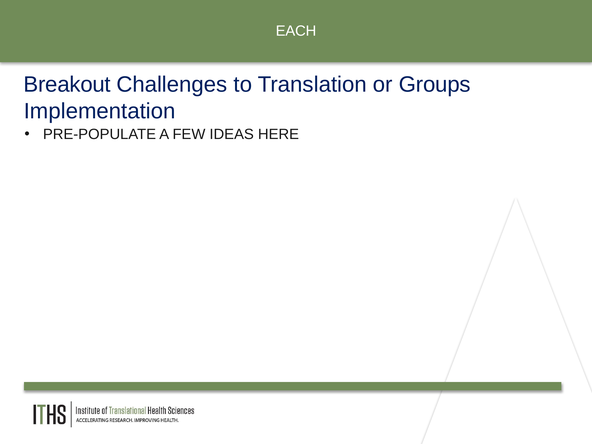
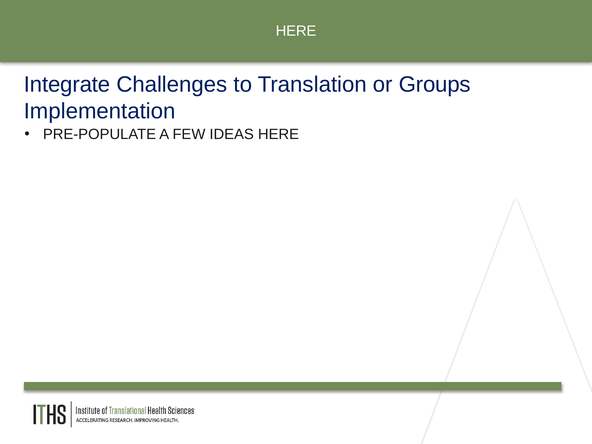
EACH: EACH -> HERE (296, 31)
Breakout: Breakout -> Integrate (67, 85)
